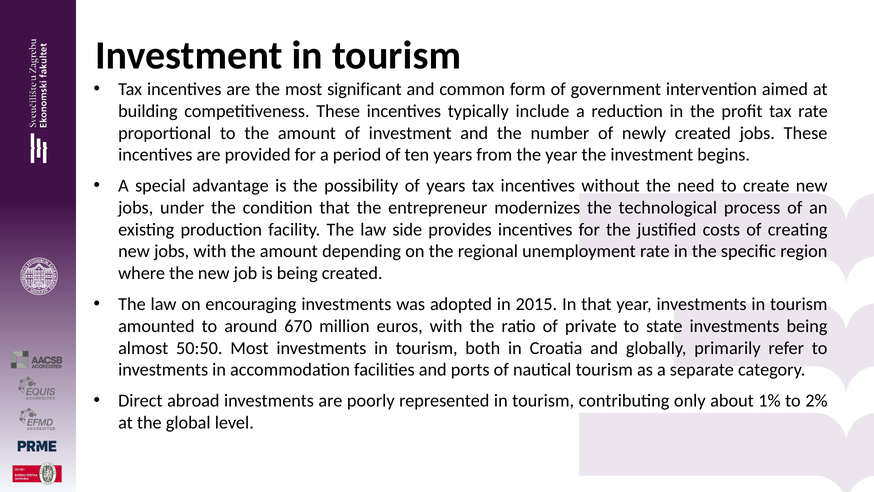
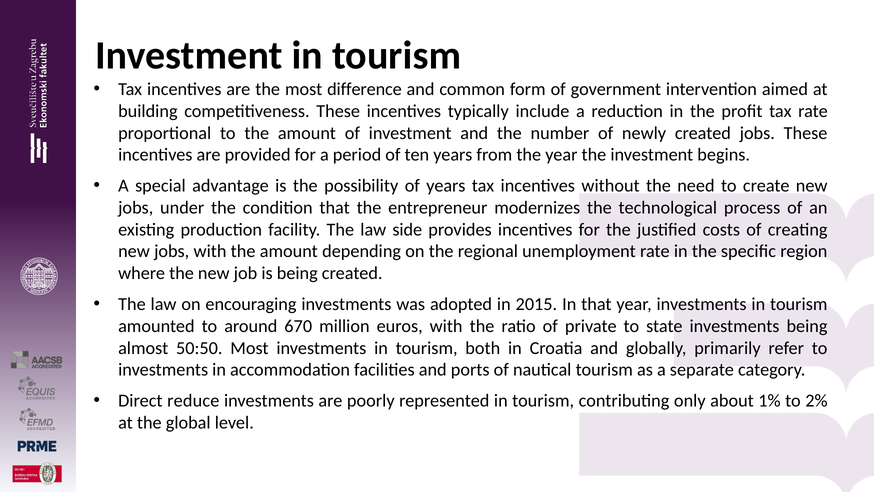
significant: significant -> difference (364, 89)
abroad: abroad -> reduce (193, 401)
